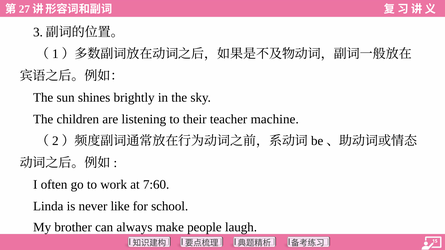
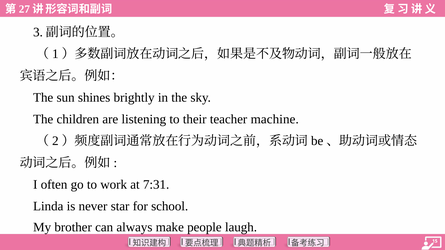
7:60: 7:60 -> 7:31 (156, 185)
like: like -> star (120, 207)
